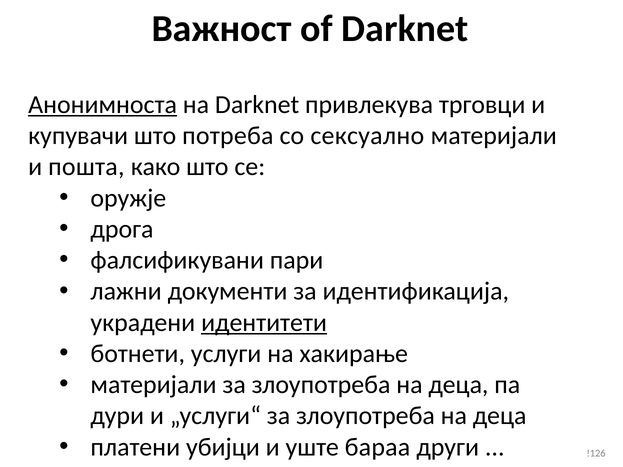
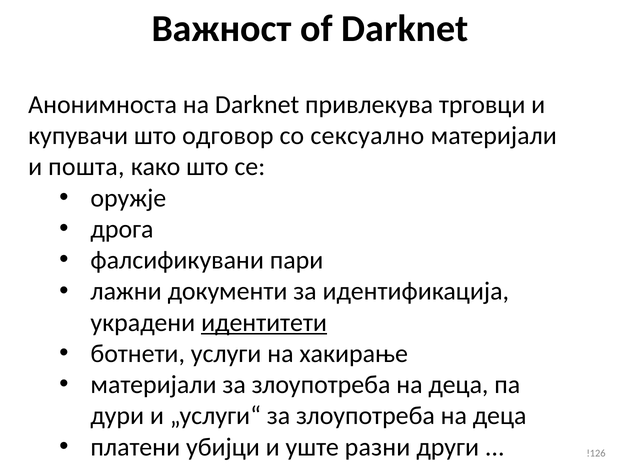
Анонимноста underline: present -> none (103, 105)
потреба: потреба -> одговор (228, 136)
бараа: бараа -> разни (378, 447)
